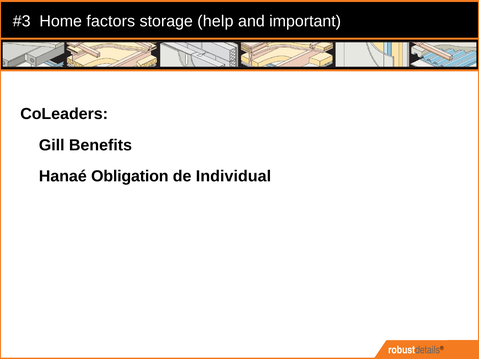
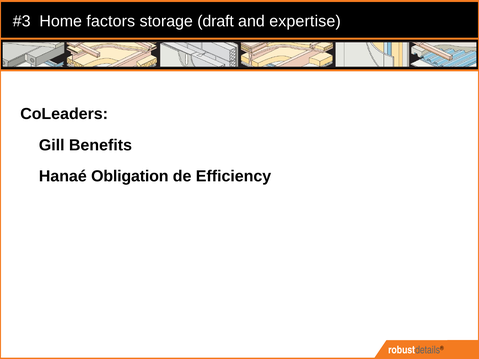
help: help -> draft (216, 21)
important: important -> expertise (305, 21)
Individual: Individual -> Efficiency (234, 176)
